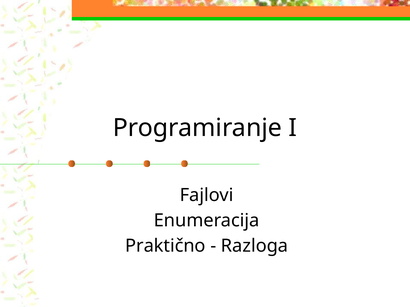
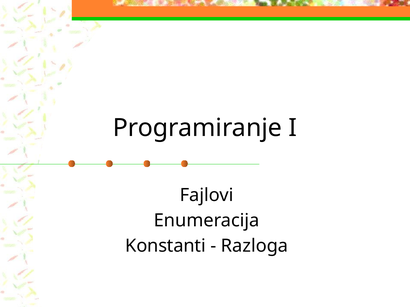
Praktično: Praktično -> Konstanti (166, 246)
